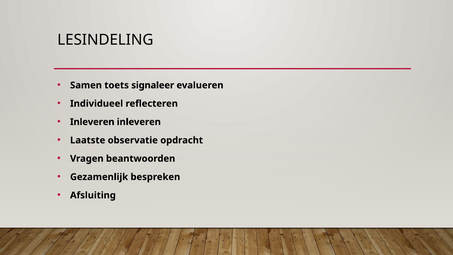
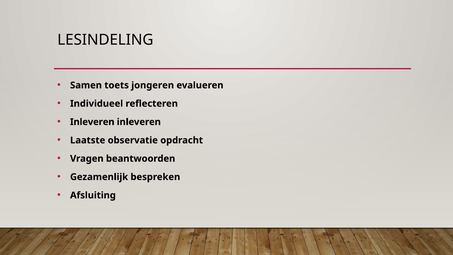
signaleer: signaleer -> jongeren (153, 85)
